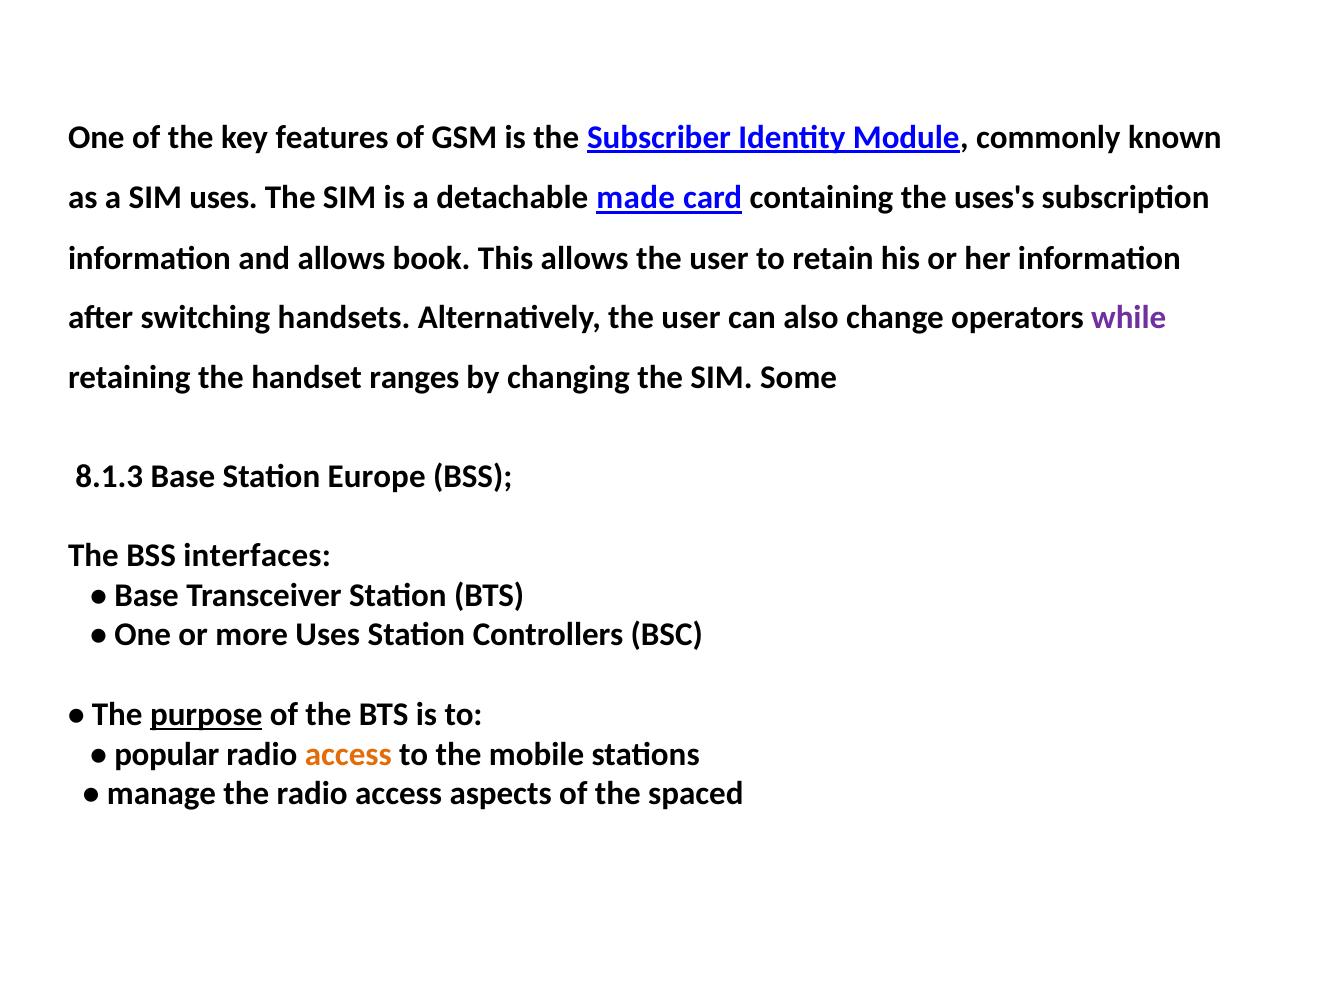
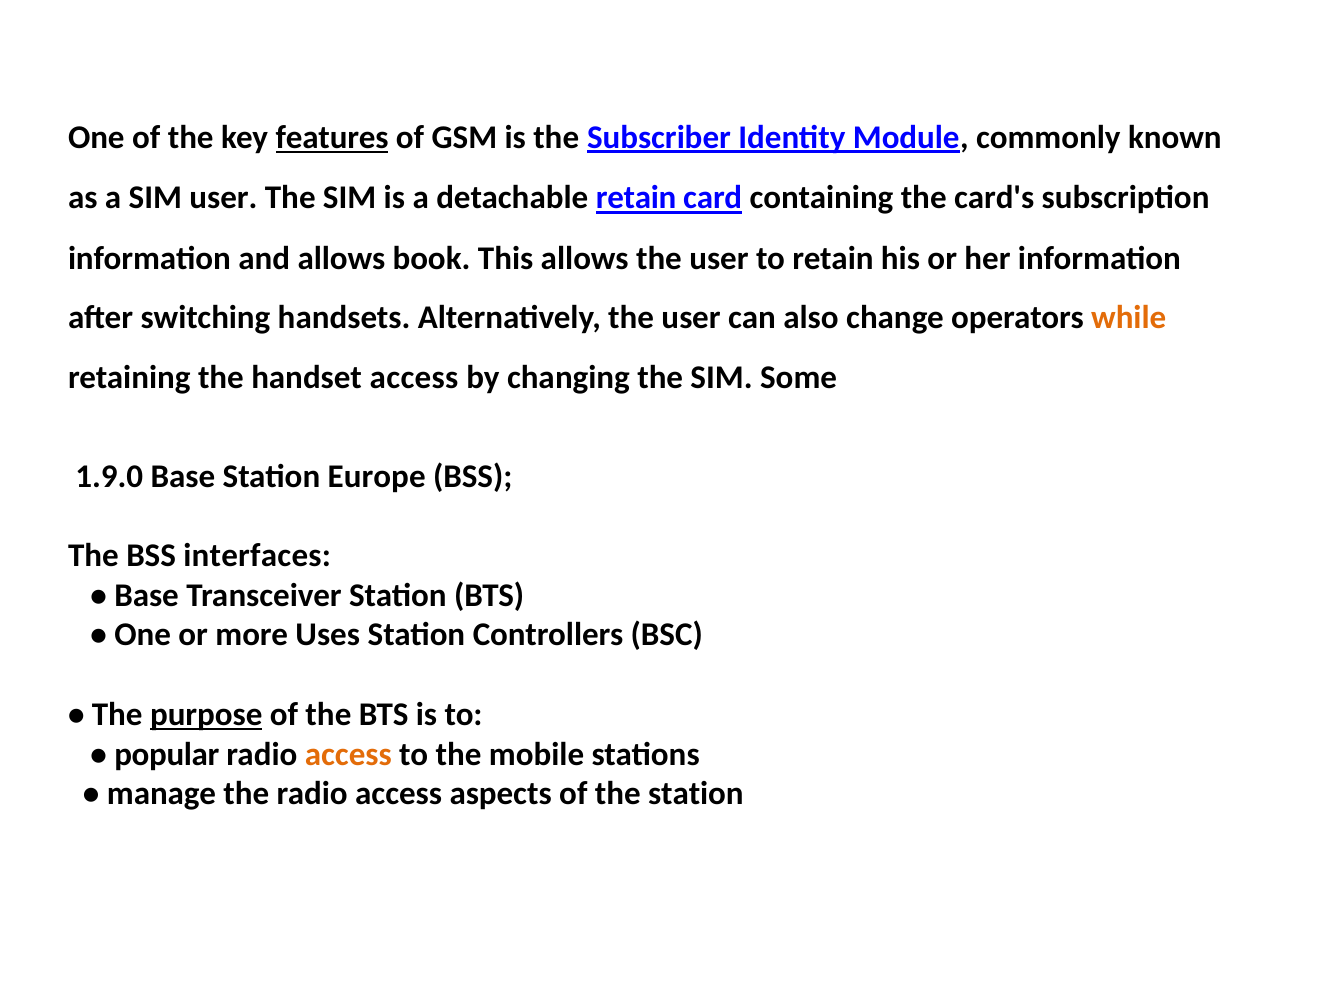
features underline: none -> present (332, 137)
SIM uses: uses -> user (223, 198)
detachable made: made -> retain (636, 198)
uses's: uses's -> card's (994, 198)
while colour: purple -> orange (1129, 318)
handset ranges: ranges -> access (414, 377)
8.1.3: 8.1.3 -> 1.9.0 (109, 476)
the spaced: spaced -> station (696, 794)
